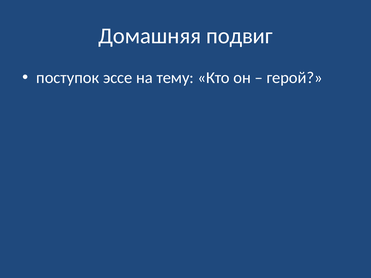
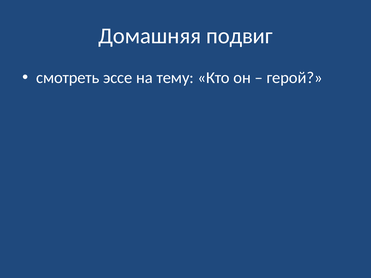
поступок: поступок -> смотреть (68, 78)
